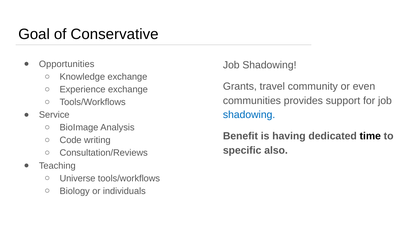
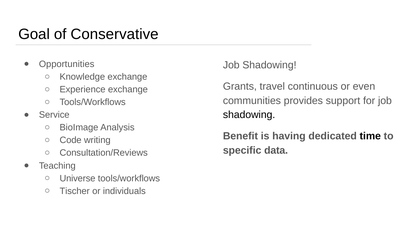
community: community -> continuous (313, 86)
shadowing colour: blue -> black (249, 115)
also: also -> data (276, 150)
Biology: Biology -> Tischer (75, 191)
